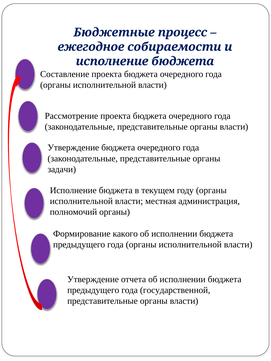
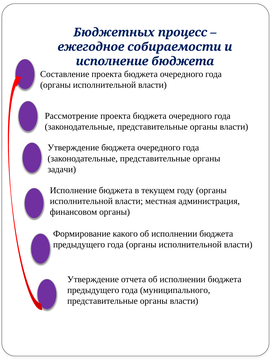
Бюджетные: Бюджетные -> Бюджетных (114, 32)
полномочий: полномочий -> финансовом (73, 212)
государственной: государственной -> муниципального (175, 290)
